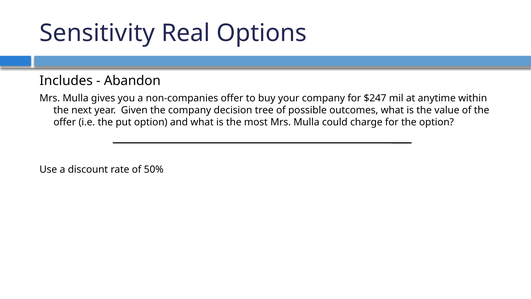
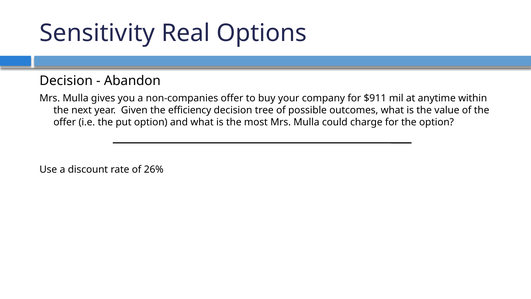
Includes: Includes -> Decision (66, 81)
$247: $247 -> $911 (375, 98)
the company: company -> efficiency (190, 110)
50%: 50% -> 26% (154, 169)
